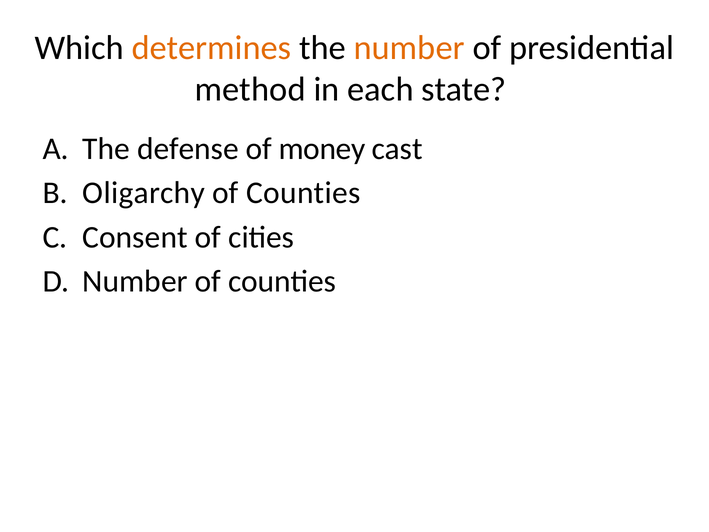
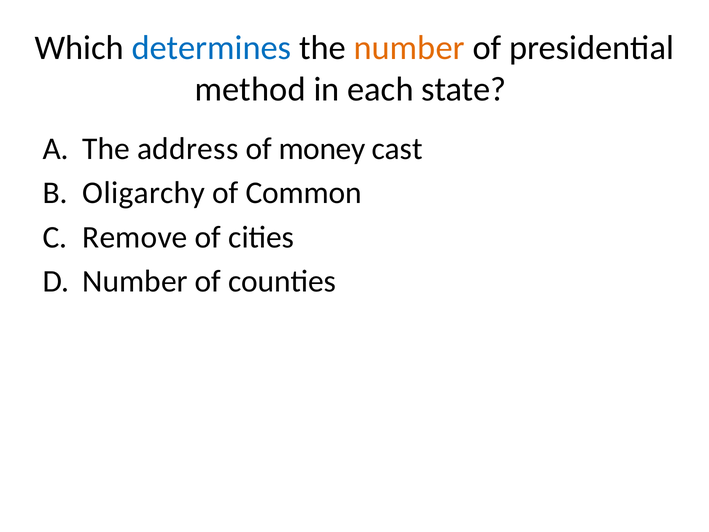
determines colour: orange -> blue (212, 48)
defense: defense -> address (188, 149)
Counties: Counties -> Common (304, 193)
Consent: Consent -> Remove (135, 237)
